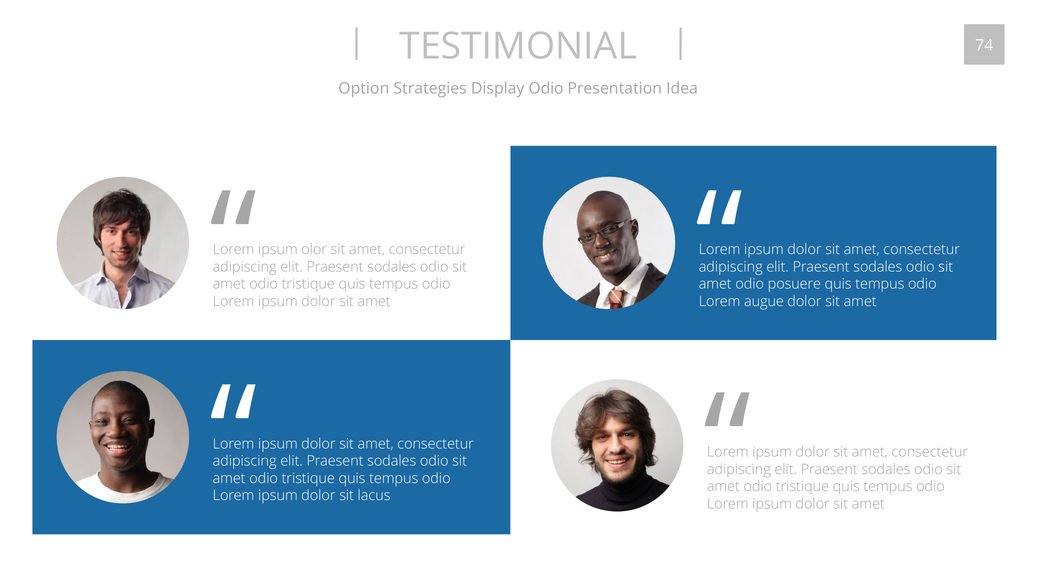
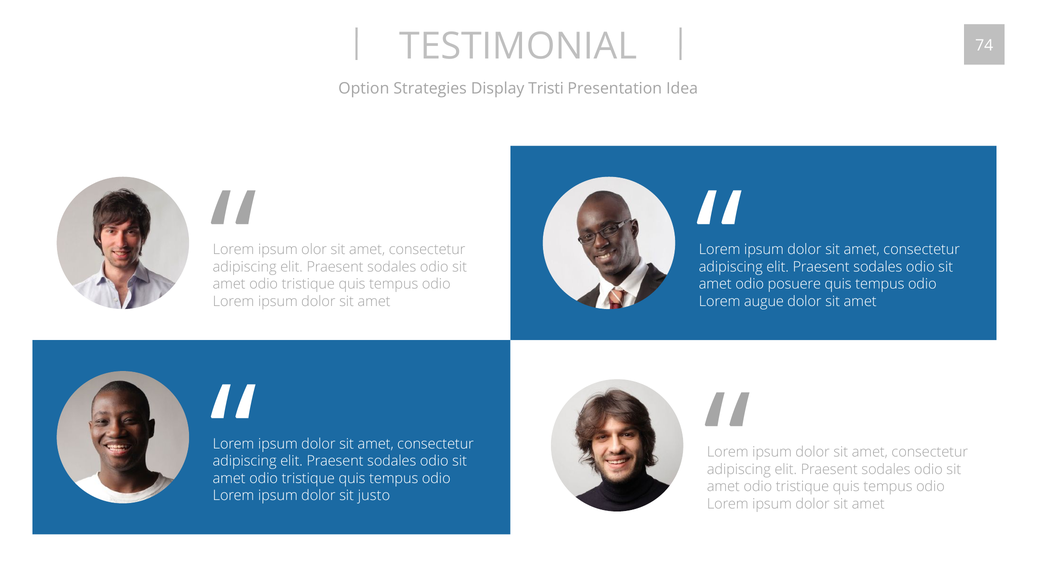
Display Odio: Odio -> Tristi (546, 89)
lacus: lacus -> justo (374, 496)
